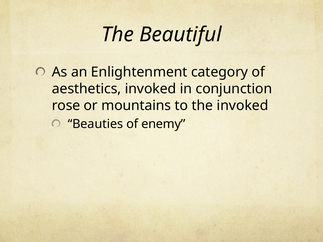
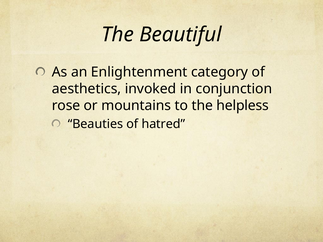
the invoked: invoked -> helpless (243, 106)
enemy: enemy -> hatred (163, 124)
